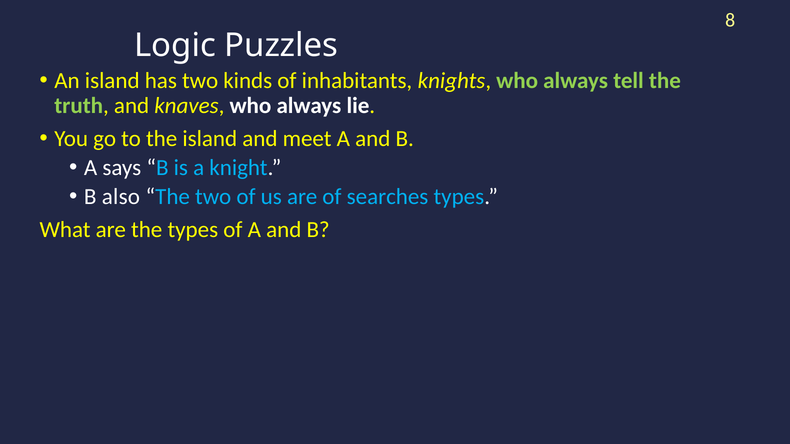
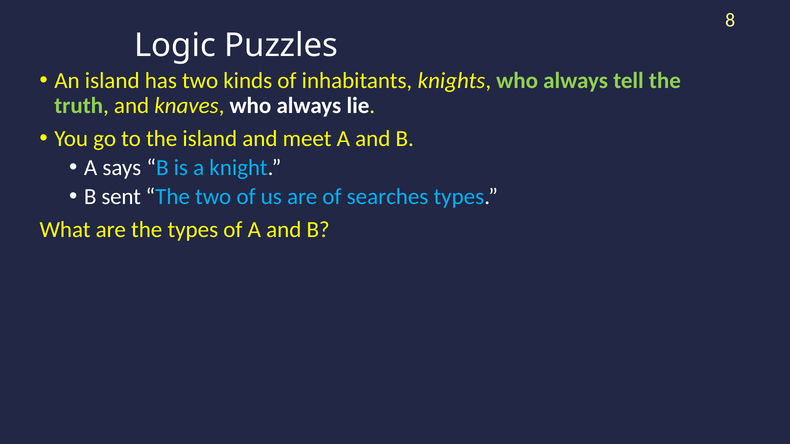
also: also -> sent (121, 197)
